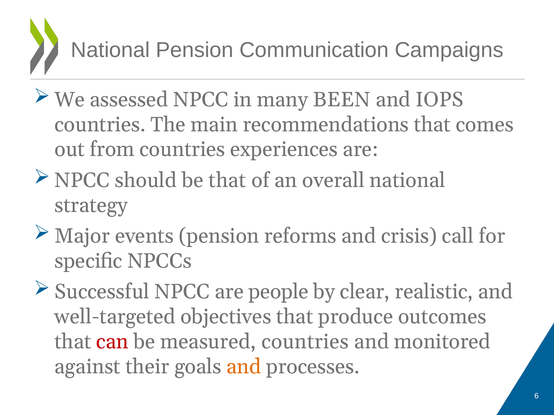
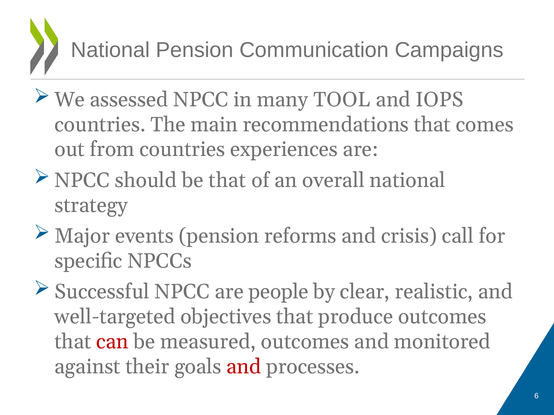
BEEN: BEEN -> TOOL (342, 100)
measured countries: countries -> outcomes (305, 342)
and colour: orange -> red (244, 367)
